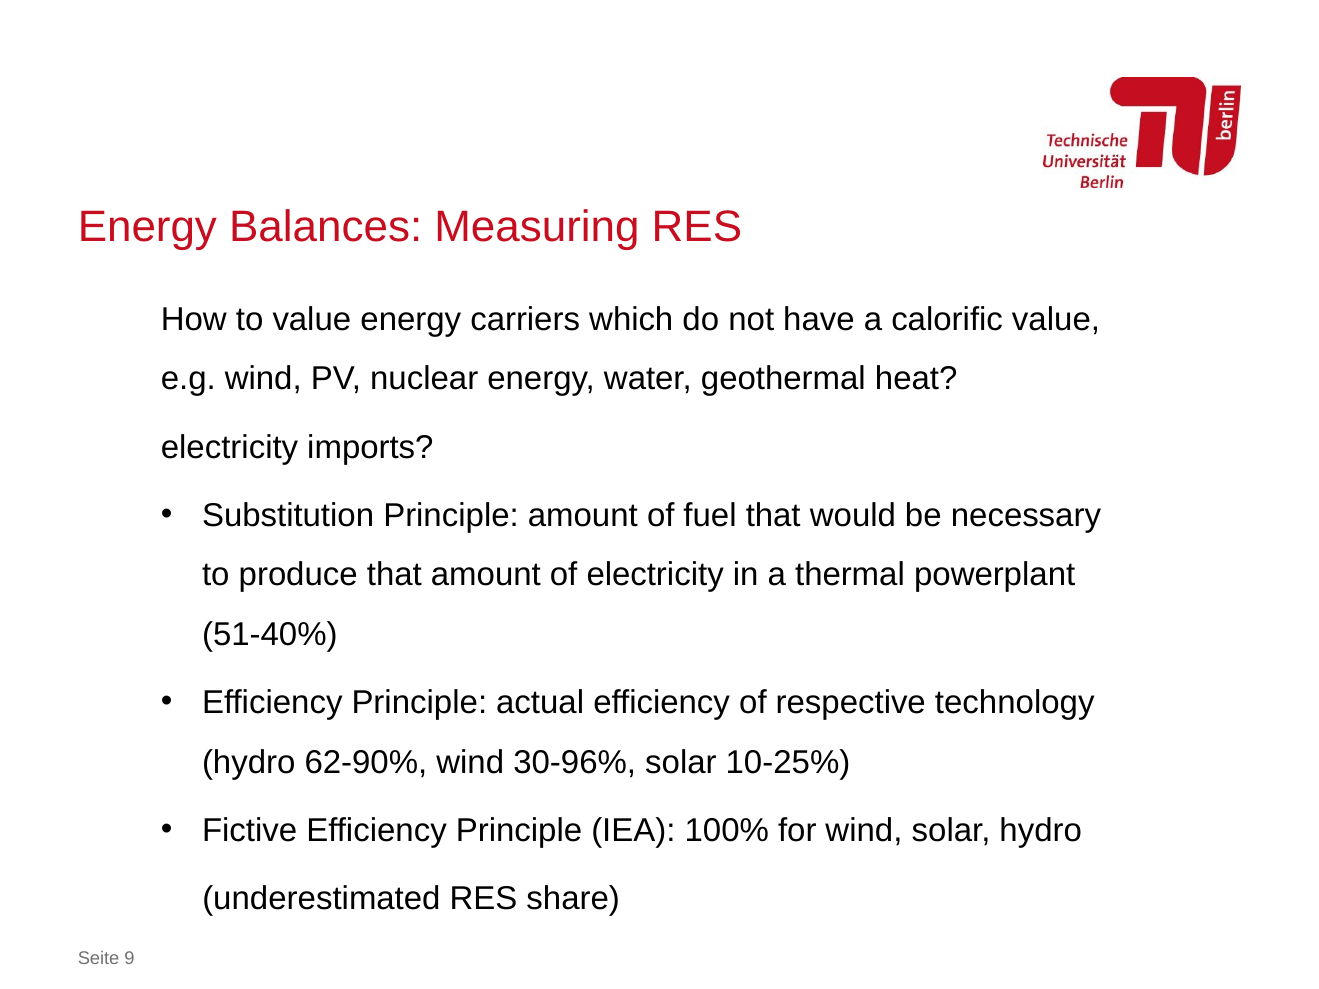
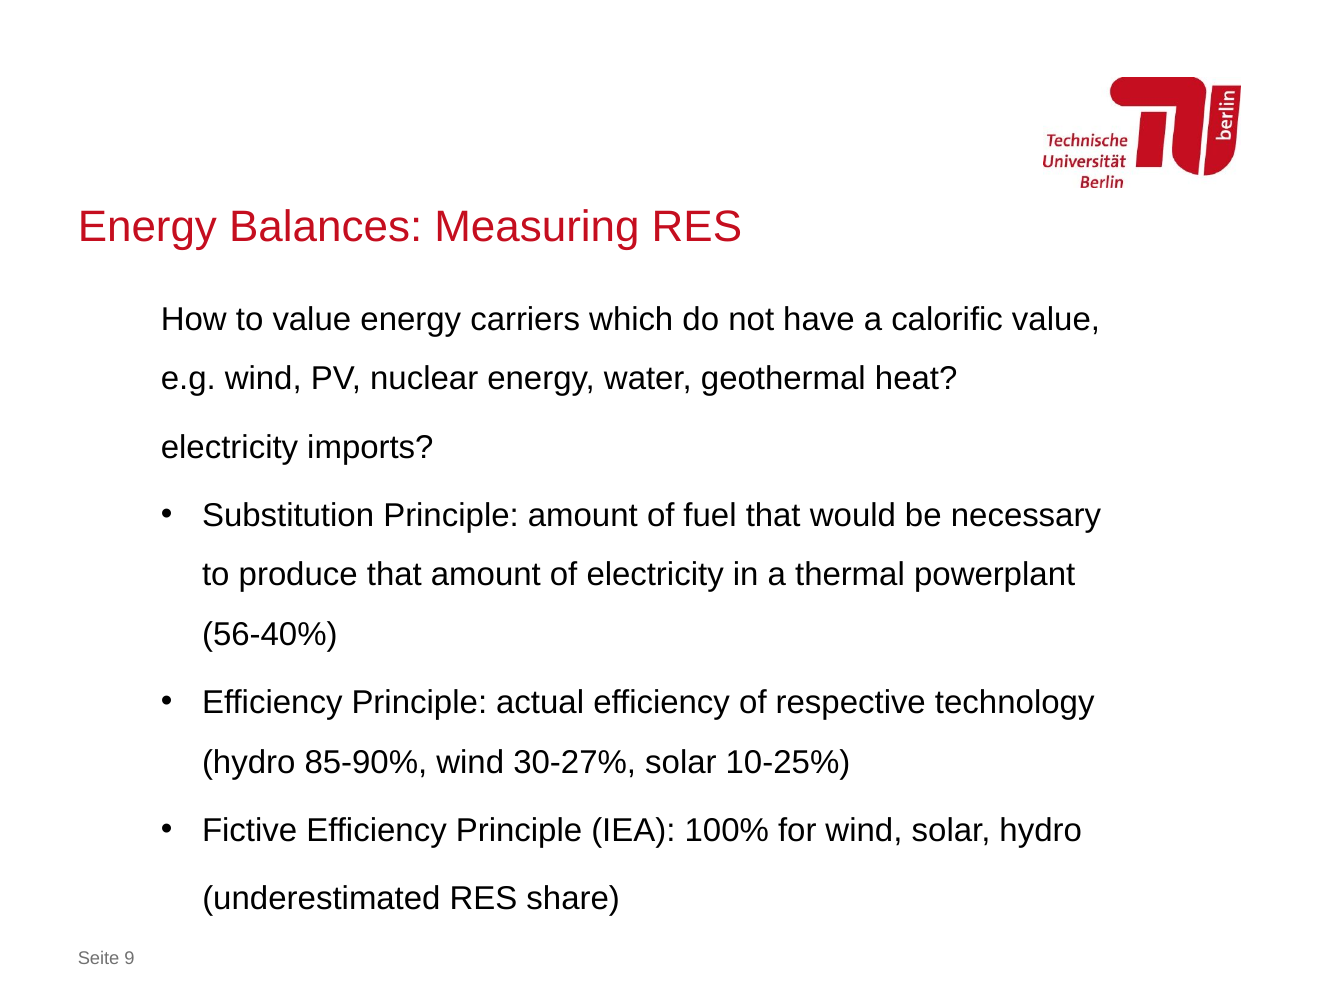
51-40%: 51-40% -> 56-40% (270, 634)
62-90%: 62-90% -> 85-90% (366, 762)
30-96%: 30-96% -> 30-27% (575, 762)
